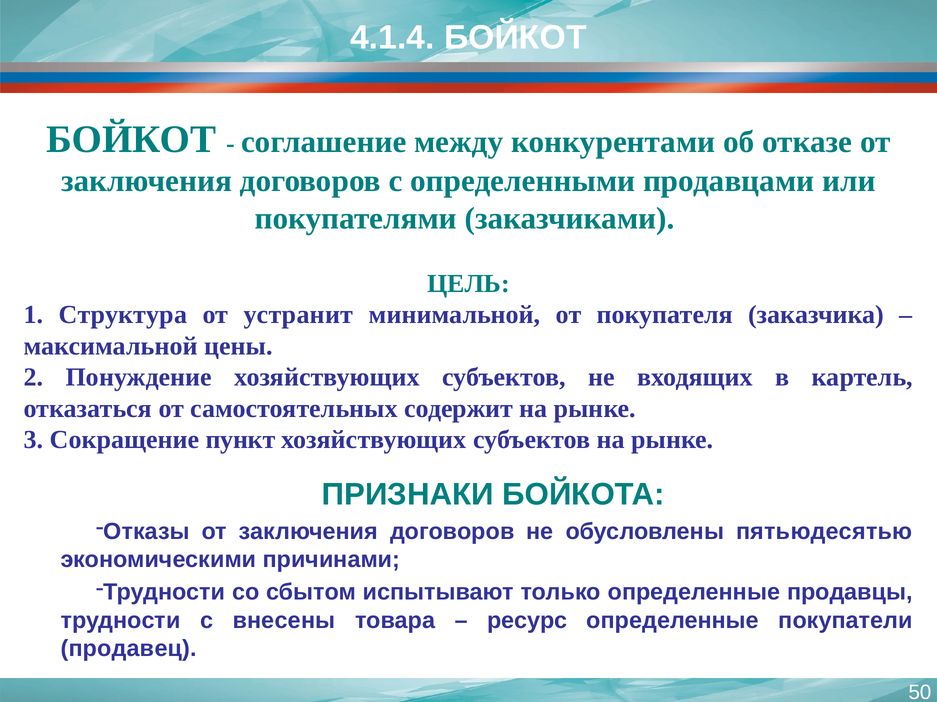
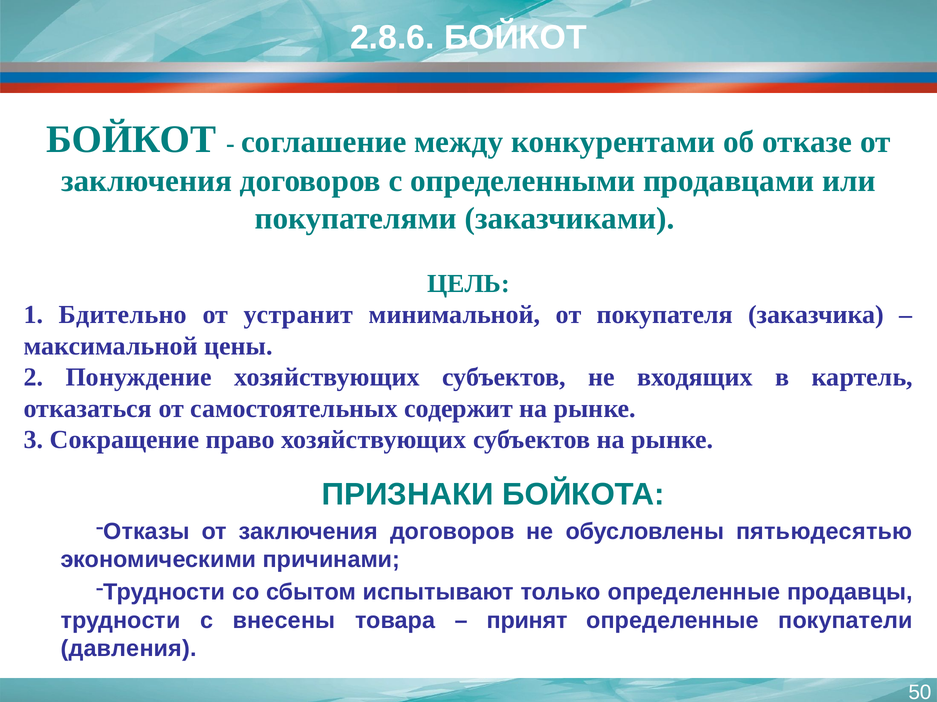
4.1.4: 4.1.4 -> 2.8.6 (392, 38)
Структура: Структура -> Бдительно (123, 315)
пункт: пункт -> право (240, 440)
ресурс: ресурс -> принят (527, 621)
продавец: продавец -> давления (129, 649)
